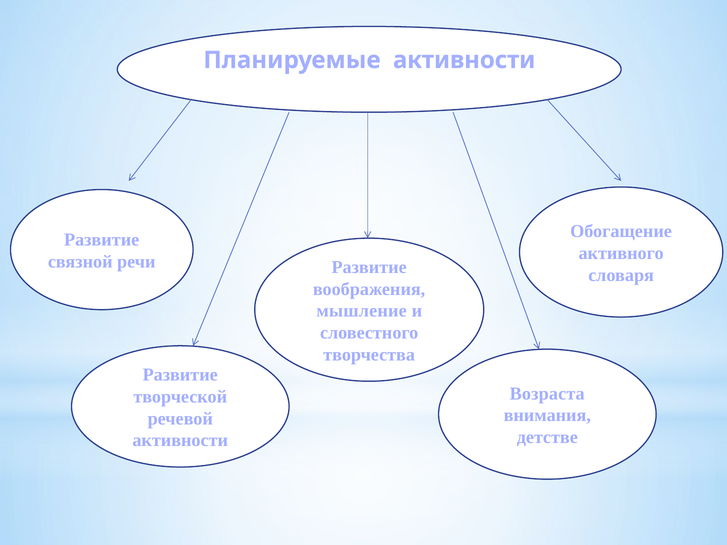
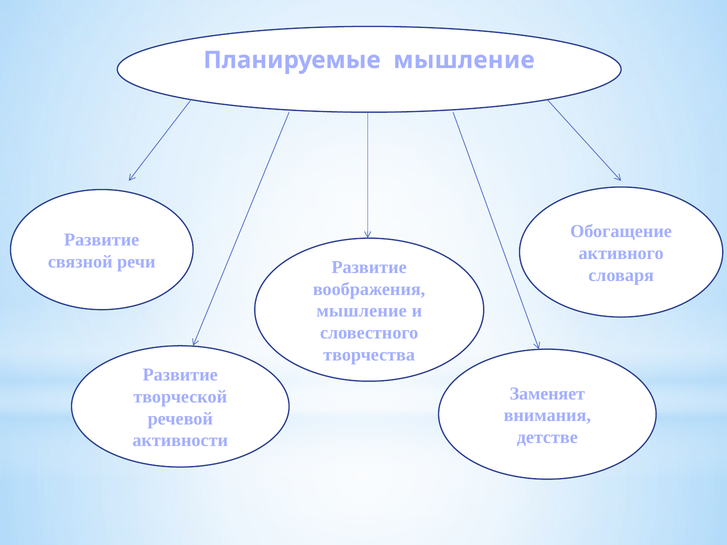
Планируемые активности: активности -> мышление (464, 60)
Возраста: Возраста -> Заменяет (547, 394)
